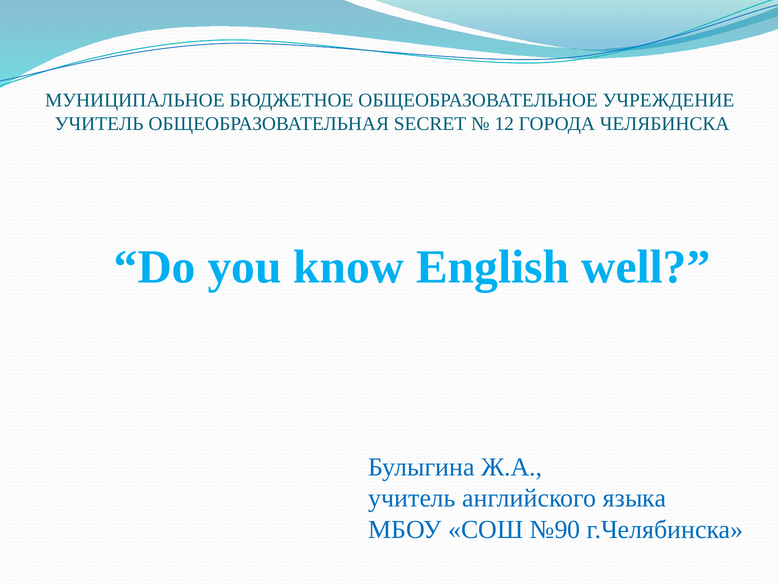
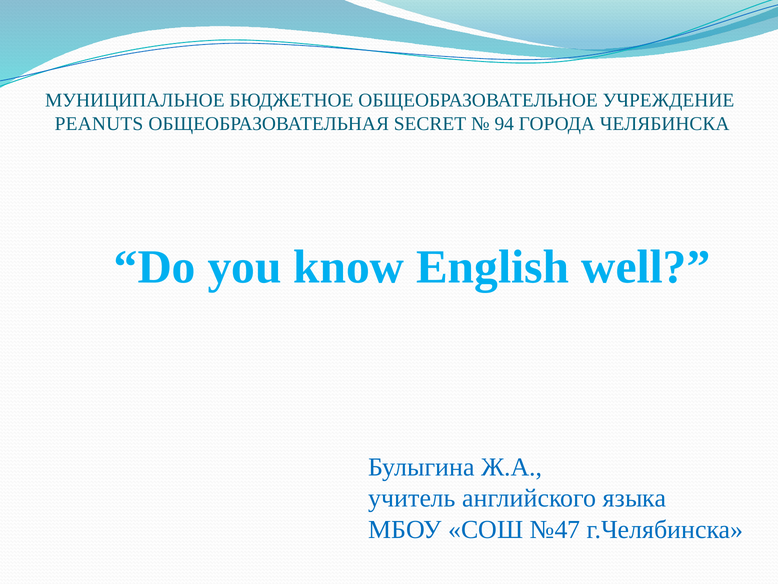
УЧИТЕЛЬ: УЧИТЕЛЬ -> PEANUTS (99, 123)
12: 12 -> 94 (504, 123)
№90: №90 -> №47 (555, 529)
